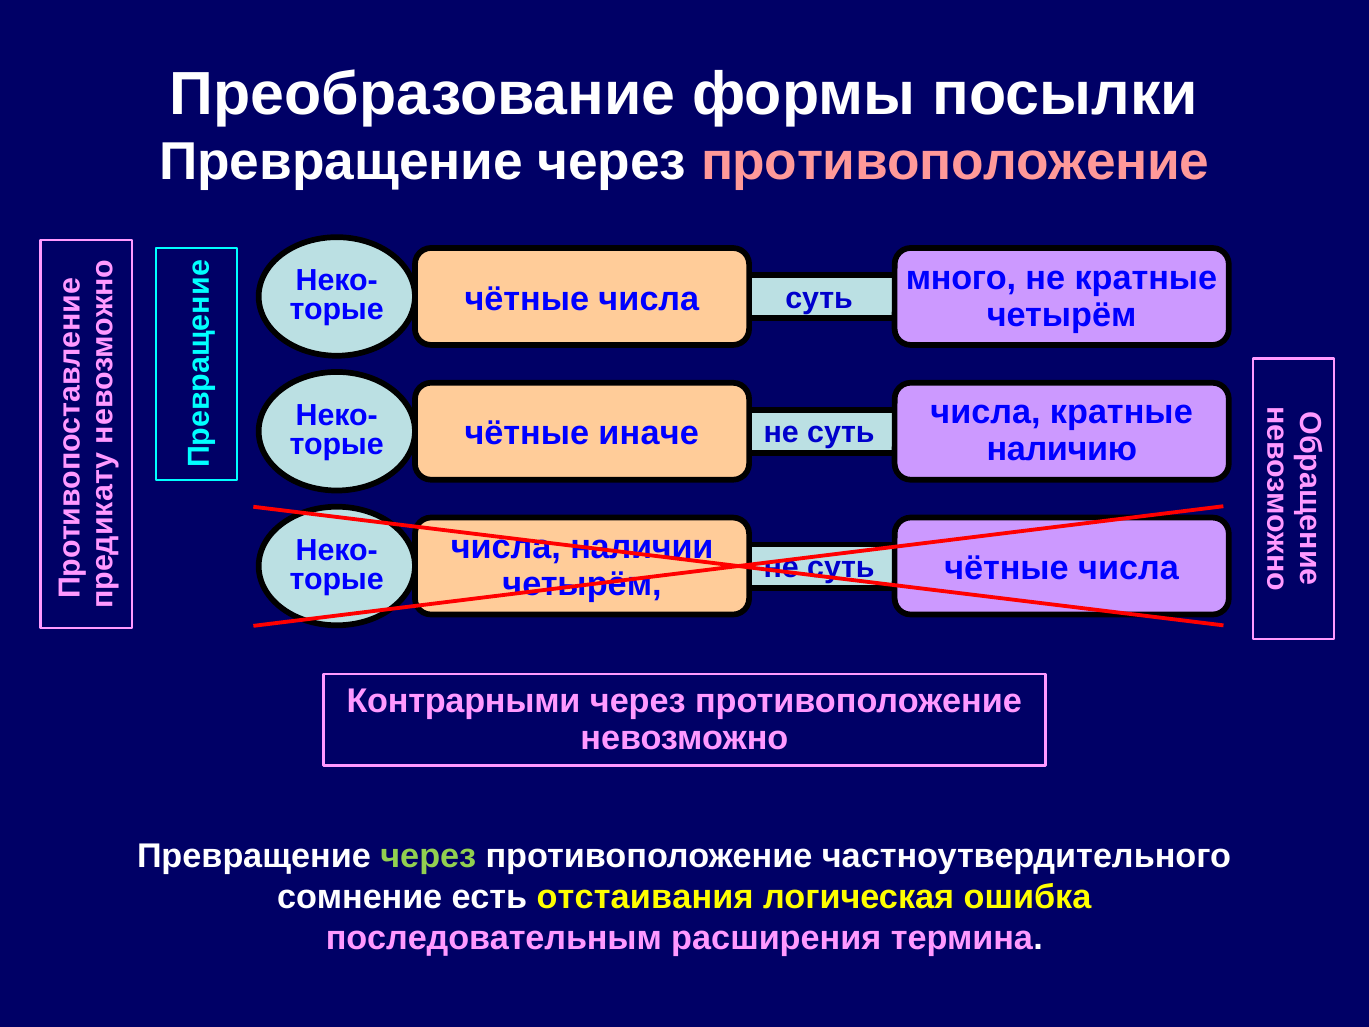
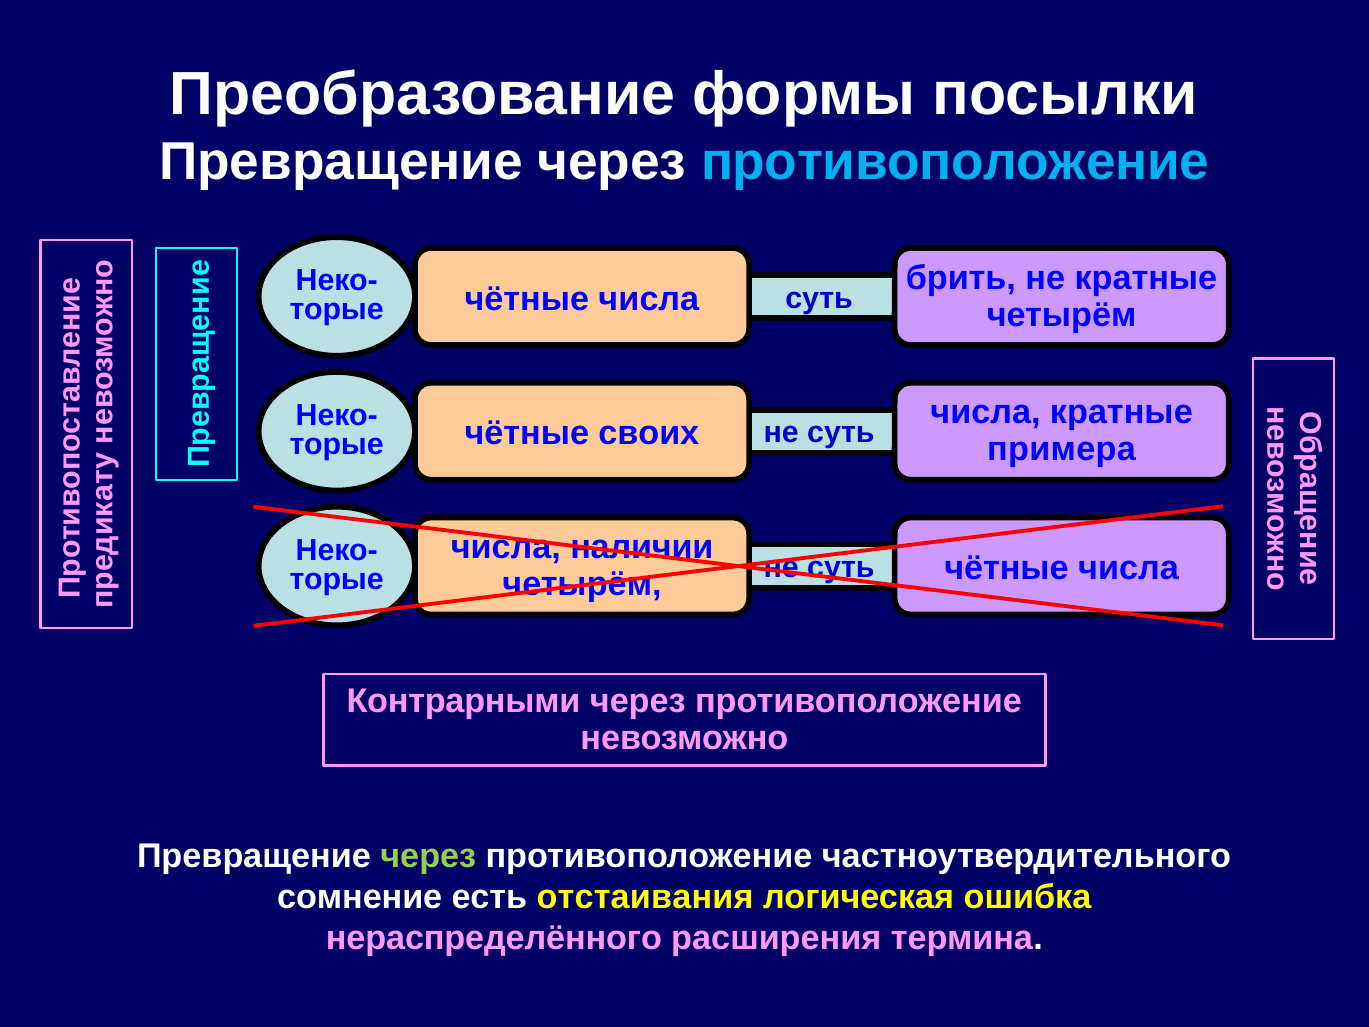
противоположение colour: pink -> light blue (955, 162)
много: много -> брить (961, 278)
иначе: иначе -> своих (649, 434)
наличию: наличию -> примера (1061, 449)
последовательным: последовательным -> нераспределённого (494, 938)
